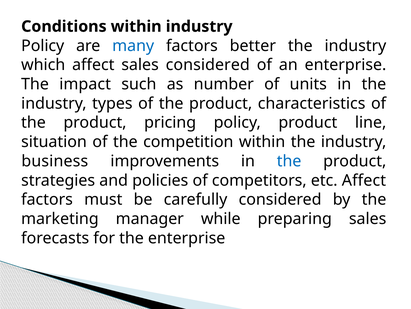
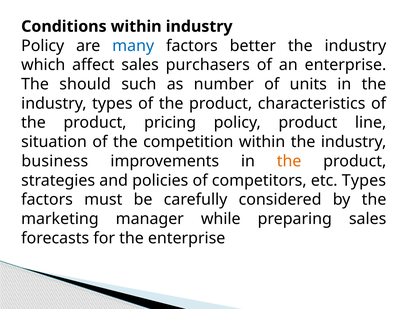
sales considered: considered -> purchasers (208, 65)
impact: impact -> should (85, 84)
the colour: blue -> orange (289, 161)
etc Affect: Affect -> Types (364, 180)
